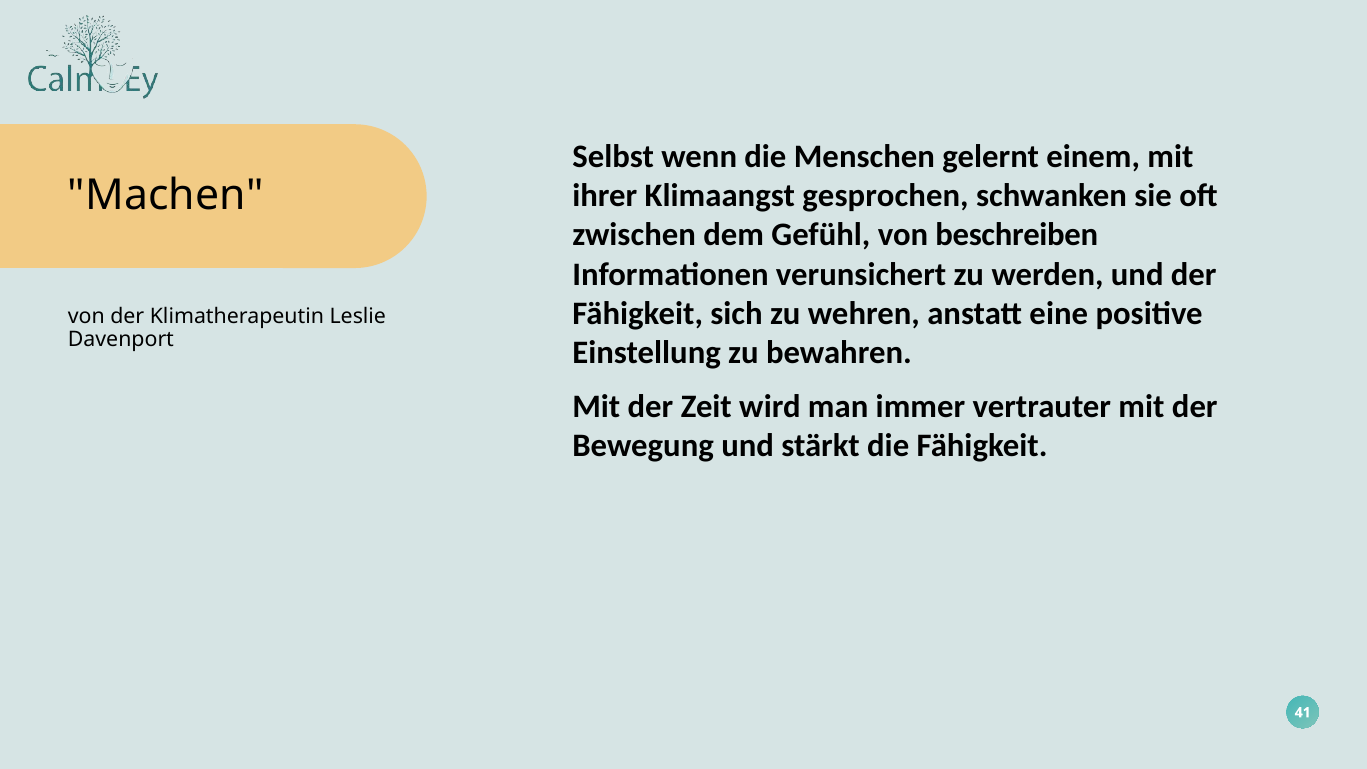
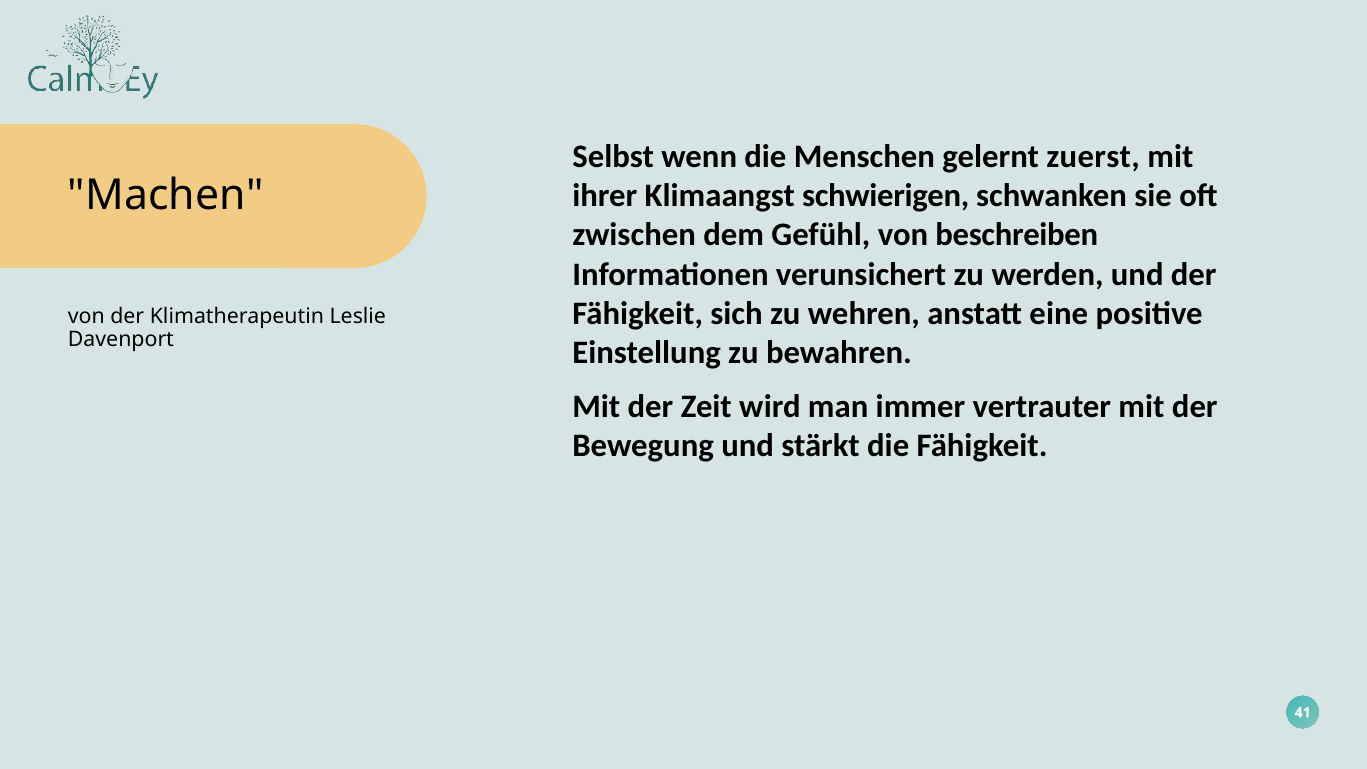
einem: einem -> zuerst (1093, 156)
gesprochen: gesprochen -> schwierigen (886, 196)
